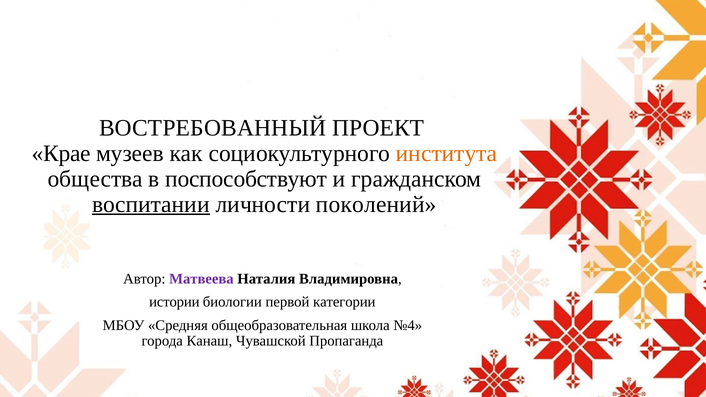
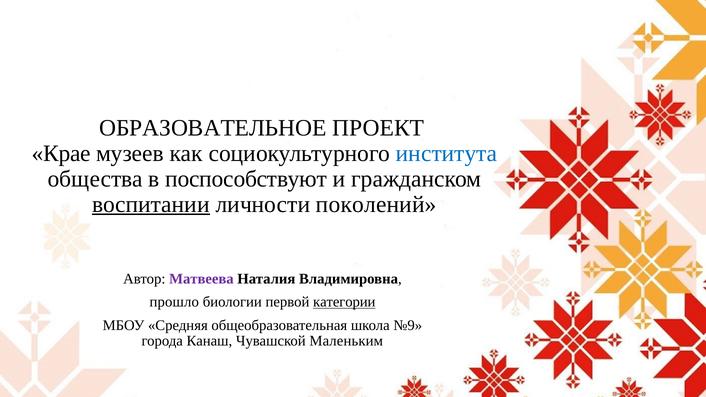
ВОСТРЕБОВАННЫЙ: ВОСТРЕБОВАННЫЙ -> ОБРАЗОВАТЕЛЬНОЕ (213, 128)
института colour: orange -> blue (447, 153)
истории: истории -> прошло (174, 302)
категории underline: none -> present (344, 302)
№4: №4 -> №9 (408, 325)
Пропаганда: Пропаганда -> Маленьким (346, 341)
